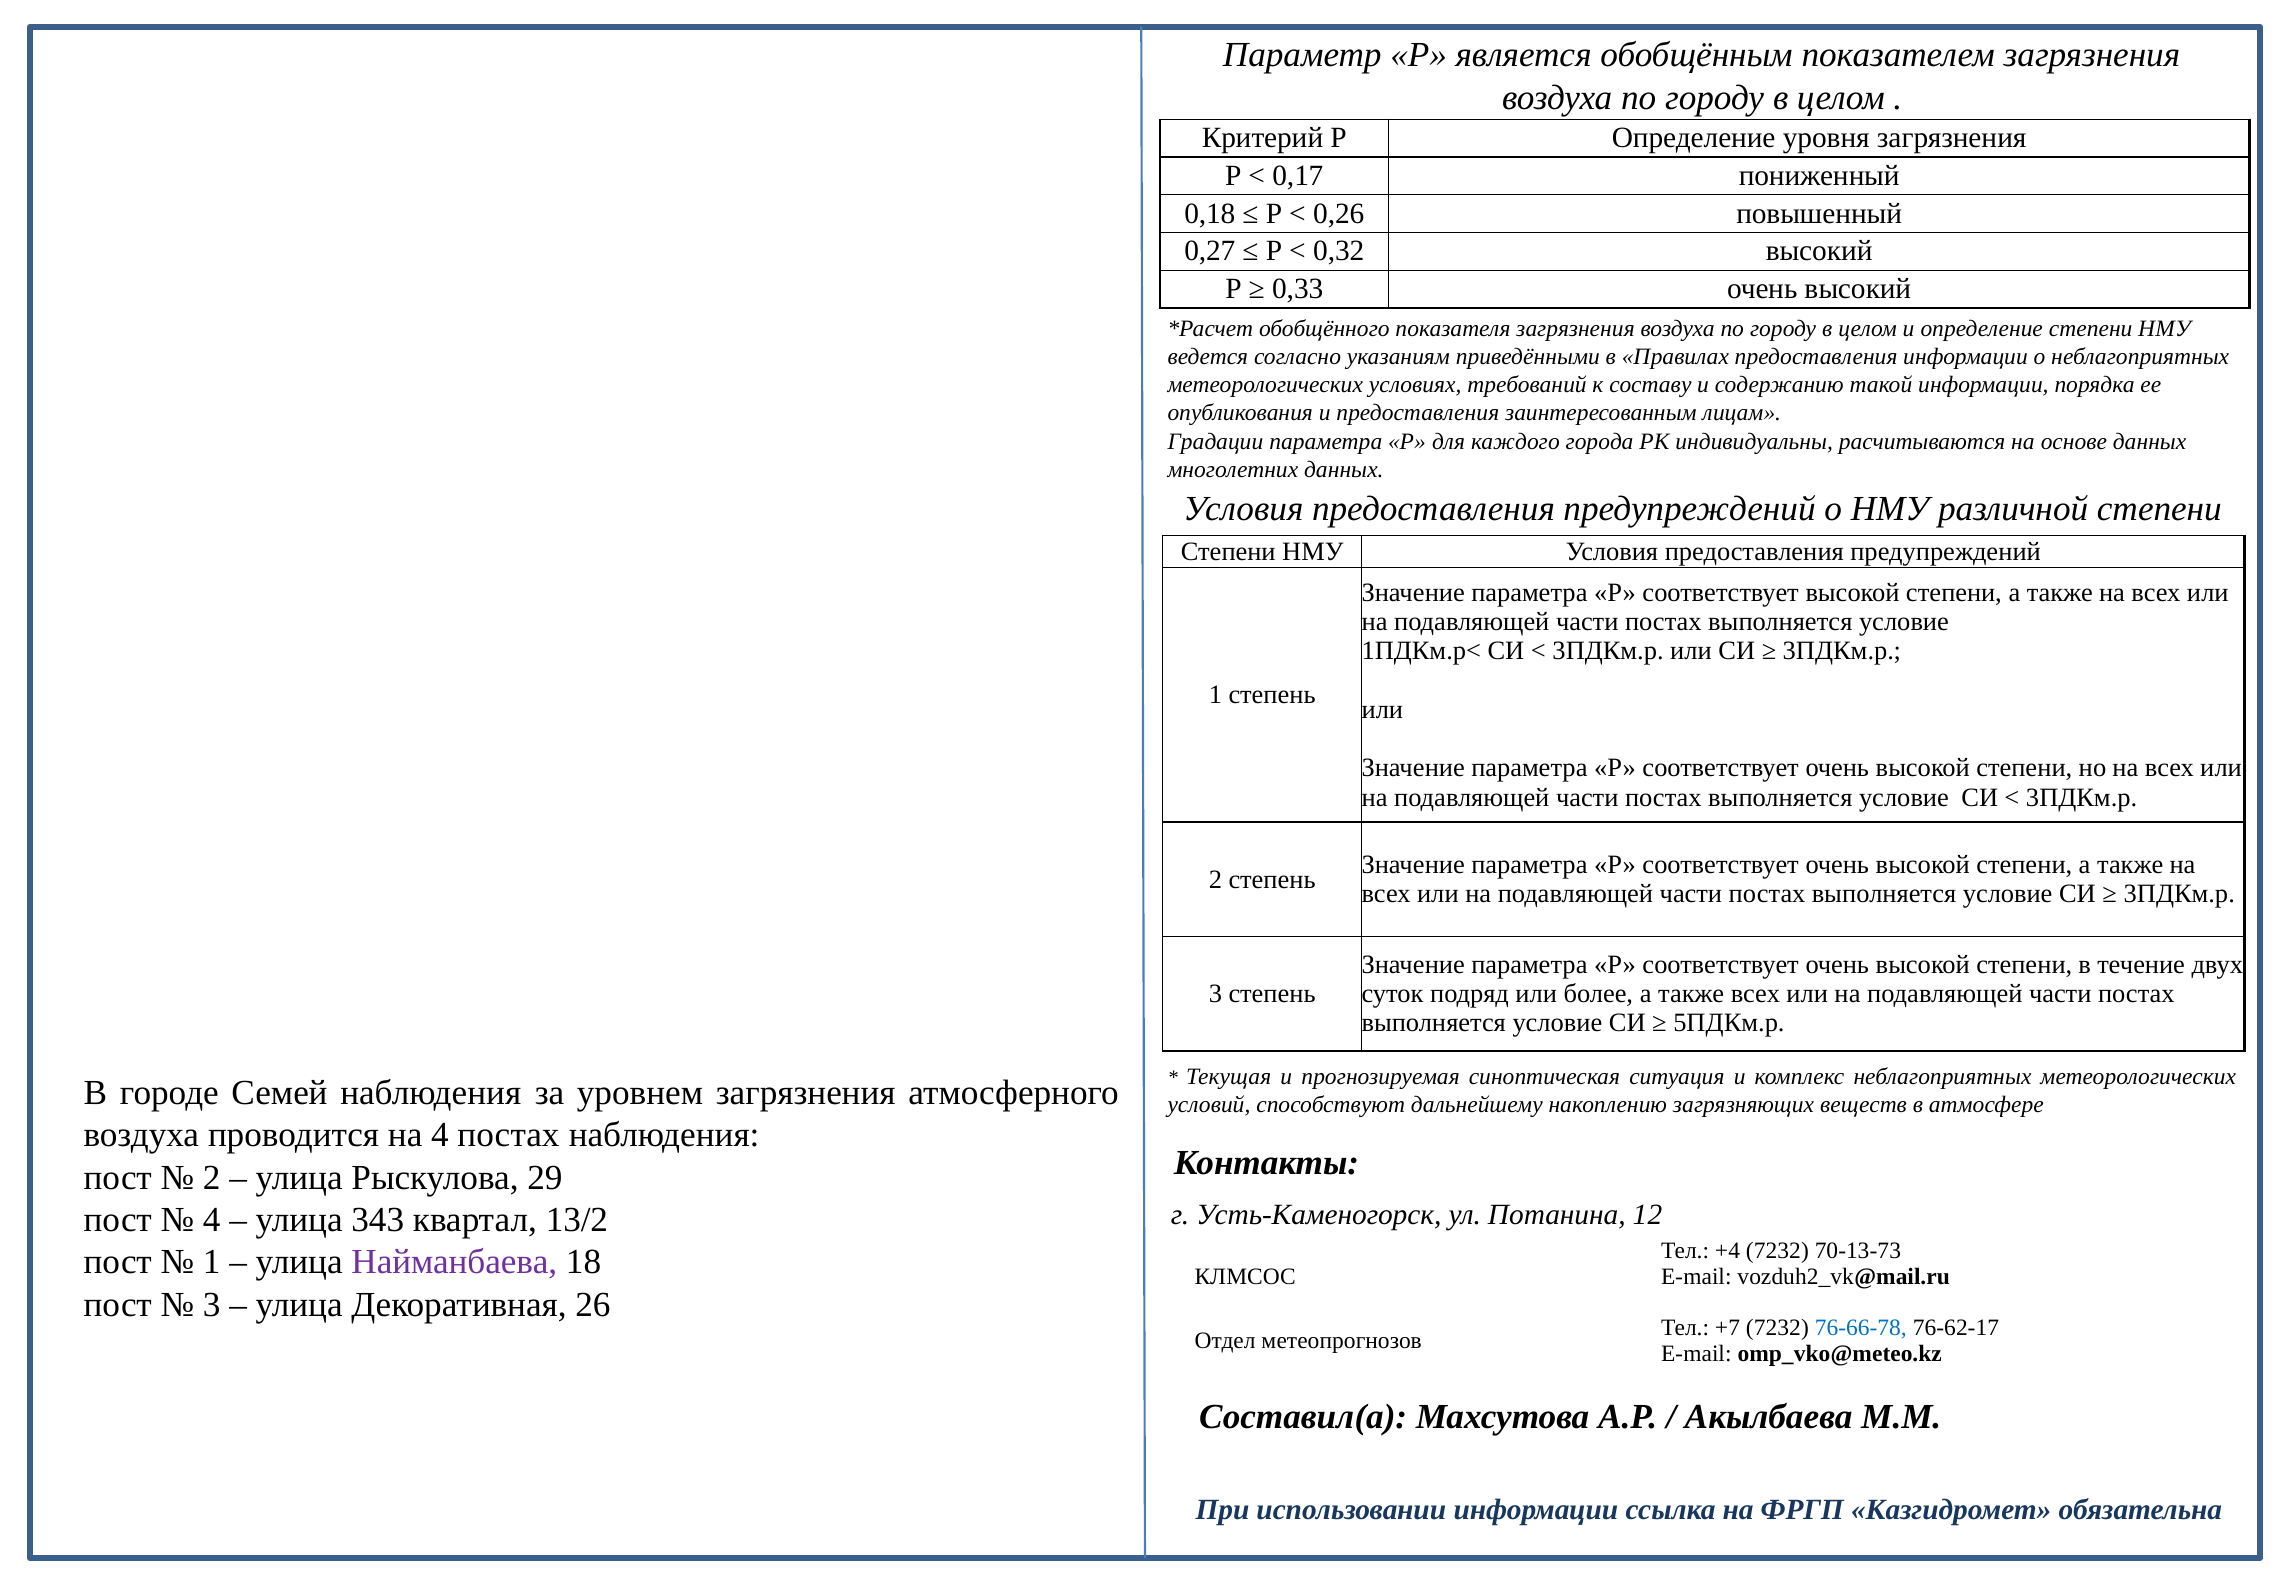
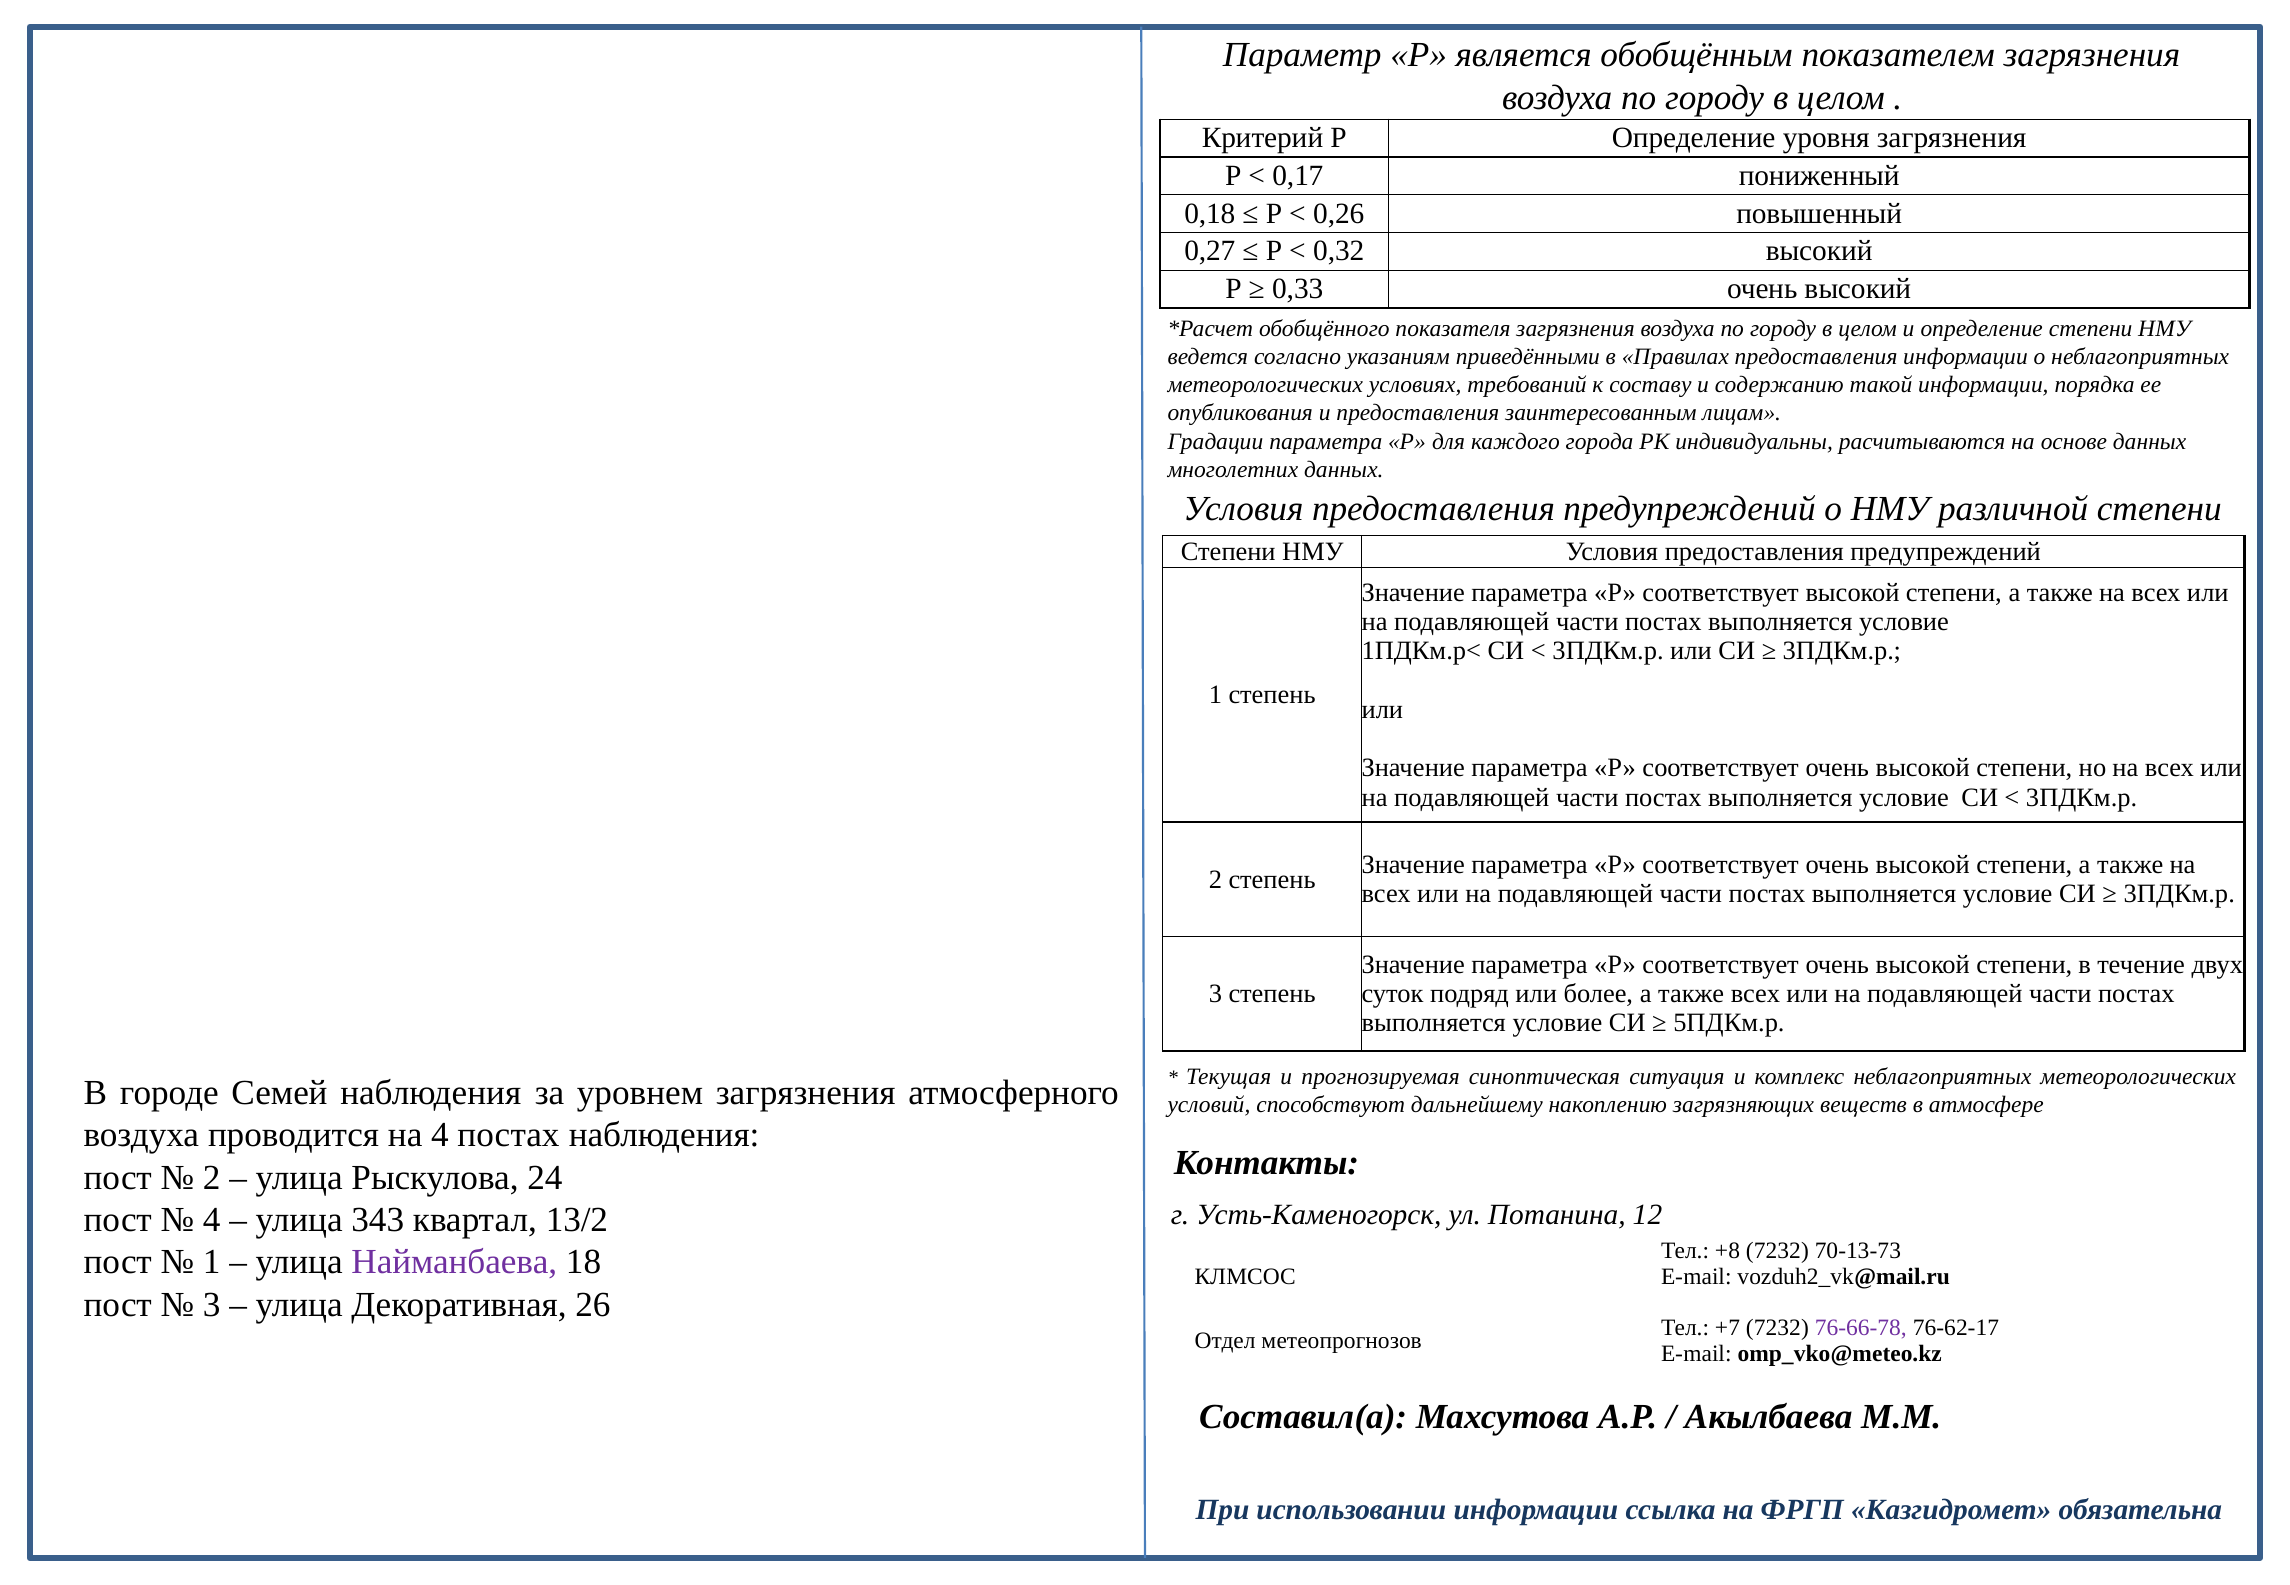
29: 29 -> 24 (545, 1178)
+4: +4 -> +8 (1727, 1251)
76-66-78 colour: blue -> purple (1861, 1328)
